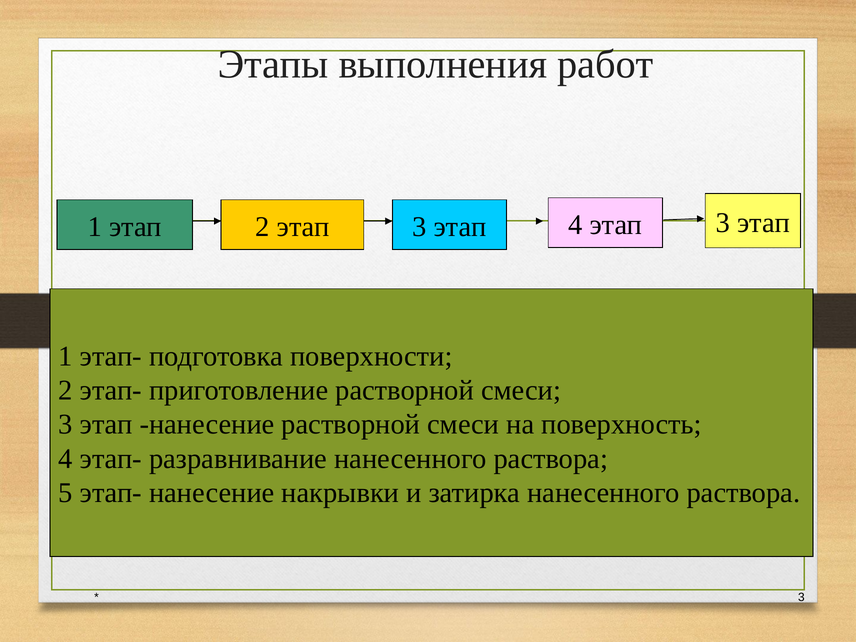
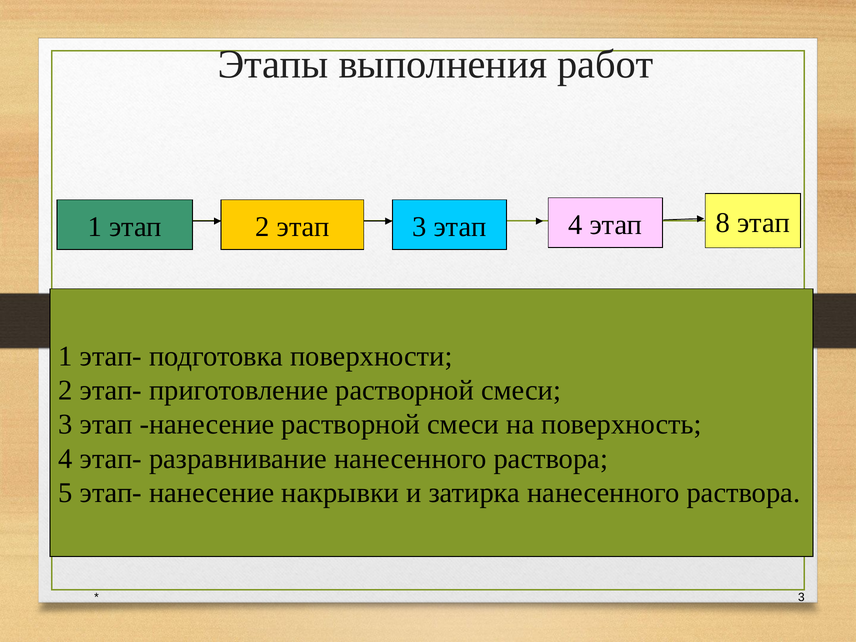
4 этап 3: 3 -> 8 (723, 223)
